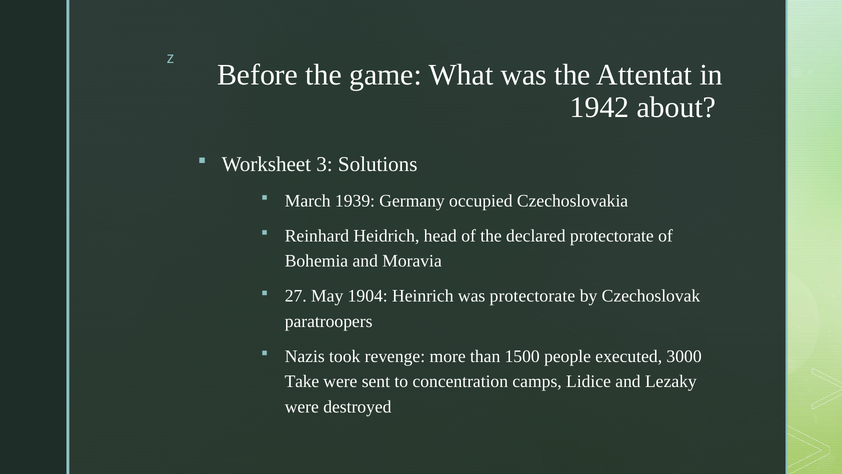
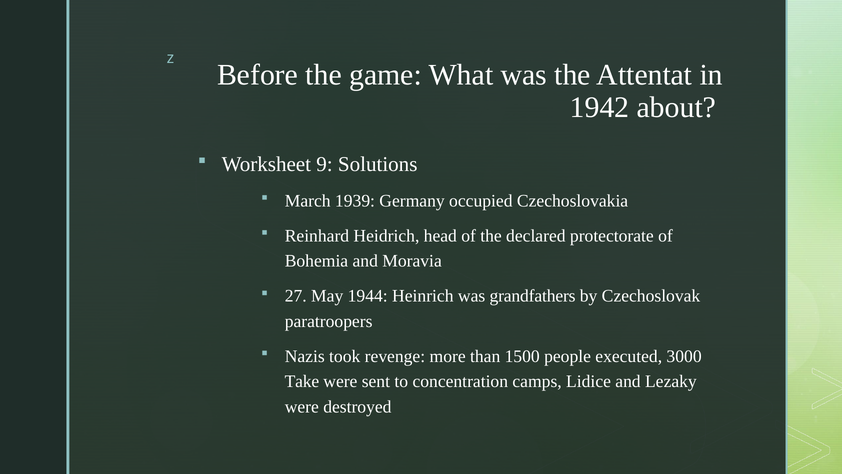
3: 3 -> 9 (325, 164)
1904: 1904 -> 1944 (368, 296)
was protectorate: protectorate -> grandfathers (533, 296)
